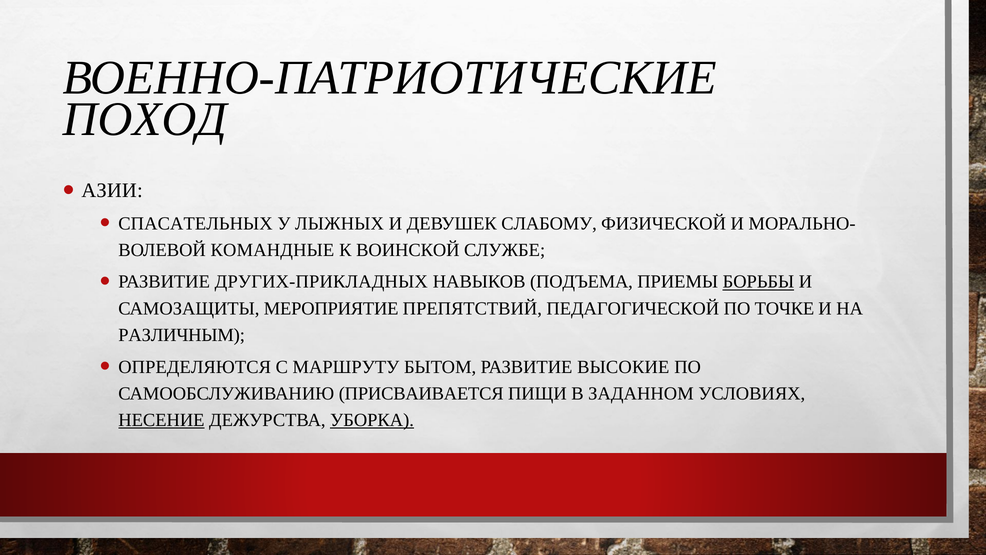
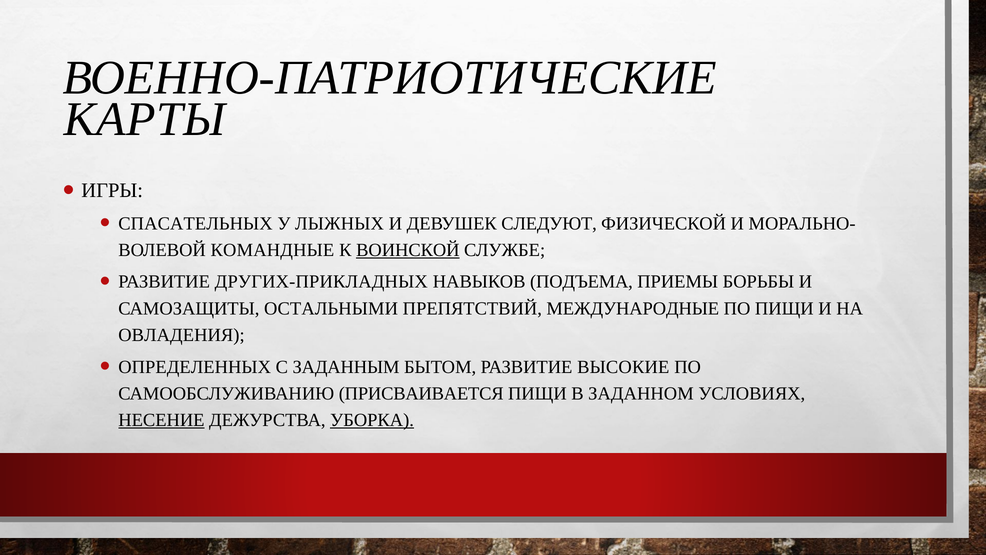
ПОХОД: ПОХОД -> КАРТЫ (145, 119)
АЗИИ: АЗИИ -> ИГРЫ (112, 191)
СЛАБОМУ: СЛАБОМУ -> СЛЕДУЮТ (549, 223)
ВОИНСКОЙ underline: none -> present (408, 250)
БОРЬБЫ underline: present -> none (758, 282)
МЕРОПРИЯТИЕ: МЕРОПРИЯТИЕ -> ОСТАЛЬНЫМИ (331, 308)
ПЕДАГОГИЧЕСКОЙ: ПЕДАГОГИЧЕСКОЙ -> МЕЖДУНАРОДНЫЕ (633, 308)
ПО ТОЧКЕ: ТОЧКЕ -> ПИЩИ (784, 308)
РАЗЛИЧНЫМ: РАЗЛИЧНЫМ -> ОВЛАДЕНИЯ (181, 335)
ОПРЕДЕЛЯЮТСЯ: ОПРЕДЕЛЯЮТСЯ -> ОПРЕДЕЛЕННЫХ (195, 367)
МАРШРУТУ: МАРШРУТУ -> ЗАДАННЫМ (346, 367)
